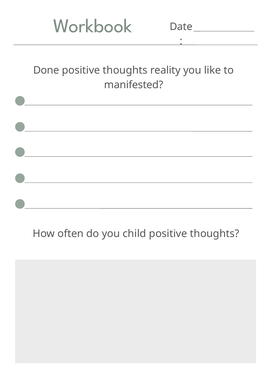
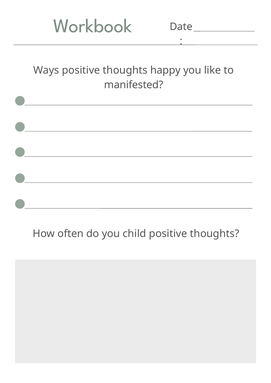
Done: Done -> Ways (46, 70)
reality: reality -> happy (165, 70)
